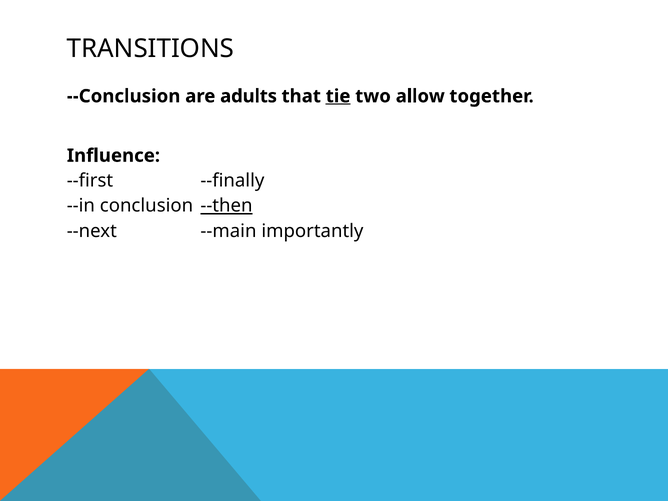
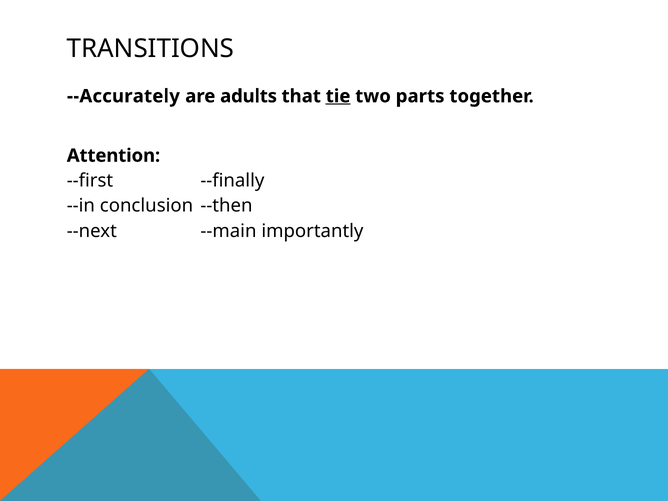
--Conclusion: --Conclusion -> --Accurately (124, 96)
allow: allow -> parts (420, 96)
Influence: Influence -> Attention (113, 156)
--then underline: present -> none (226, 206)
